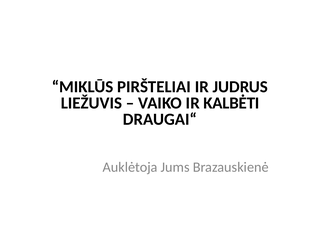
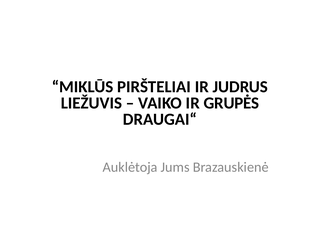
KALBĖTI: KALBĖTI -> GRUPĖS (231, 103)
